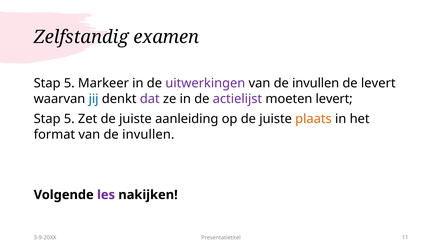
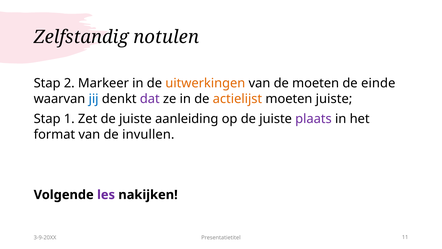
examen: examen -> notulen (166, 37)
5: 5 -> 2 (69, 83)
uitwerkingen colour: purple -> orange (205, 83)
invullen: invullen -> moeten (316, 83)
de levert: levert -> einde (378, 83)
actielijst colour: purple -> orange (237, 99)
moeten levert: levert -> juiste (334, 99)
5: 5 -> 1 (69, 119)
plaats colour: orange -> purple (313, 119)
